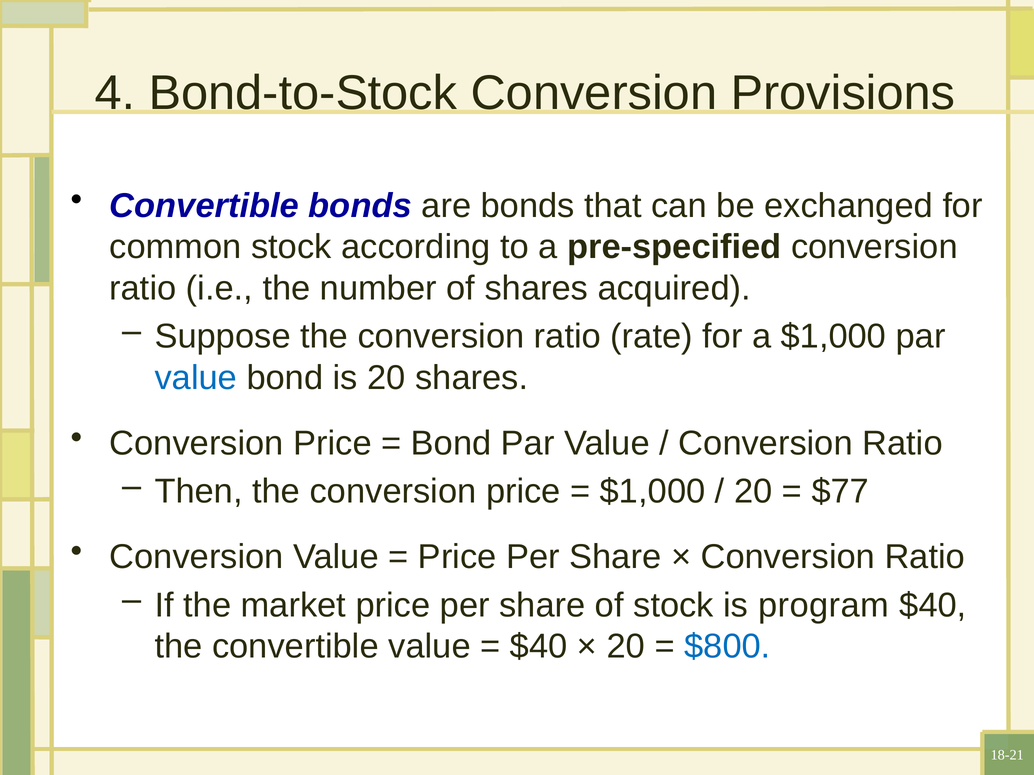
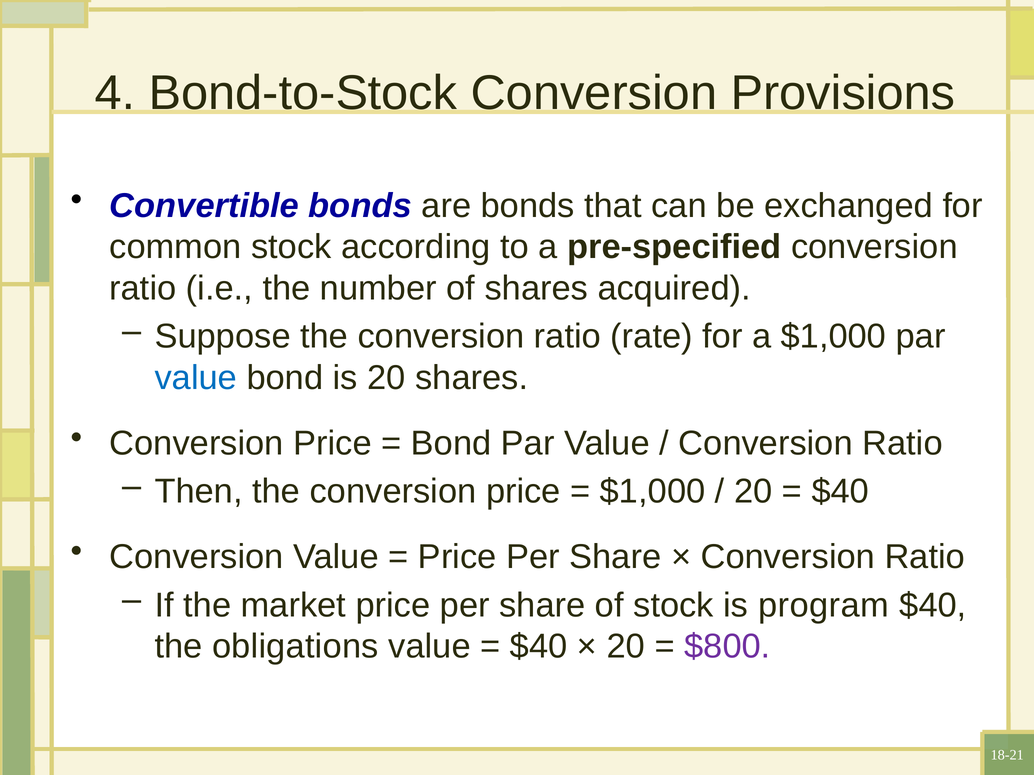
$77: $77 -> $40 (840, 492)
the convertible: convertible -> obligations (295, 647)
$800 colour: blue -> purple (727, 647)
